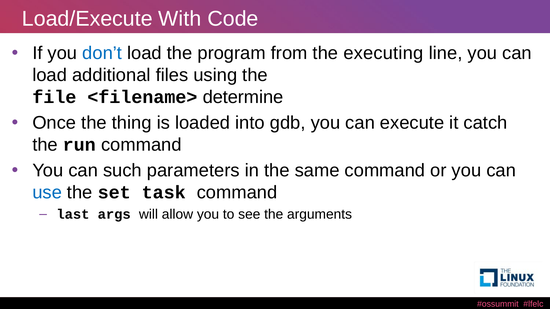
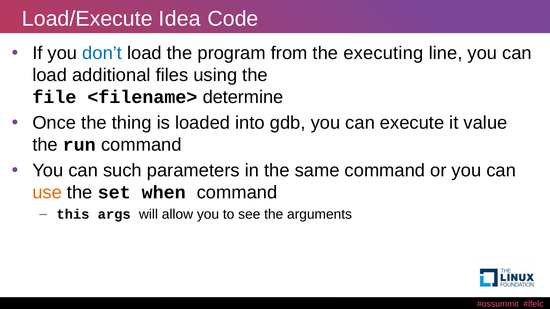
With: With -> Idea (180, 19)
catch: catch -> value (485, 123)
use colour: blue -> orange (47, 193)
task: task -> when (164, 193)
last: last -> this (73, 214)
